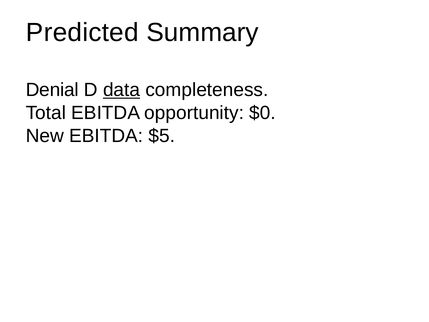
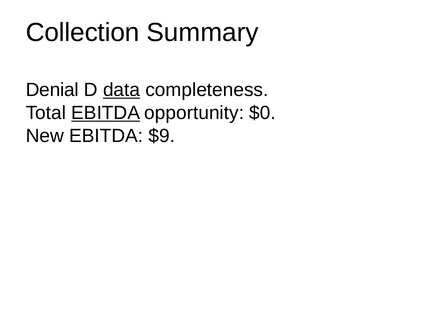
Predicted: Predicted -> Collection (83, 33)
EBITDA underline: none -> present (106, 113)
$5: $5 -> $9 (162, 136)
